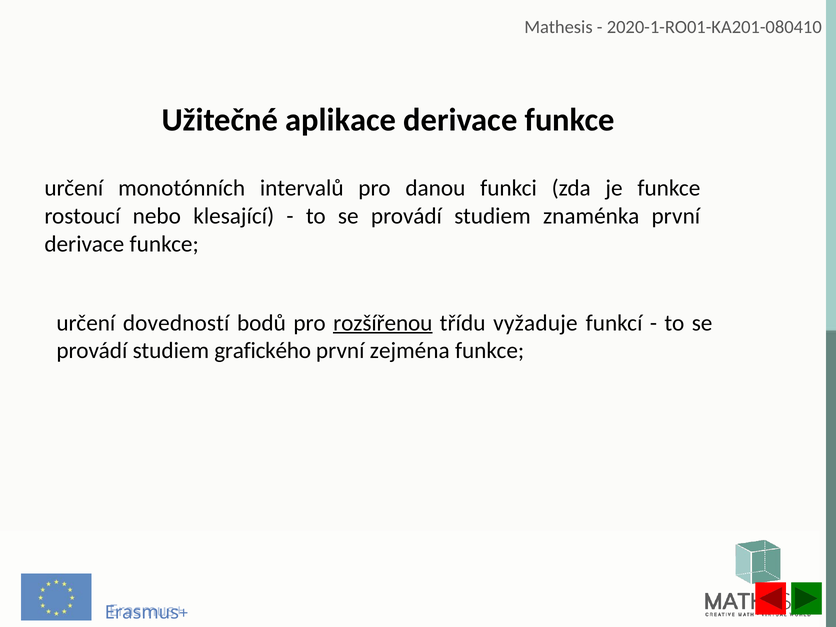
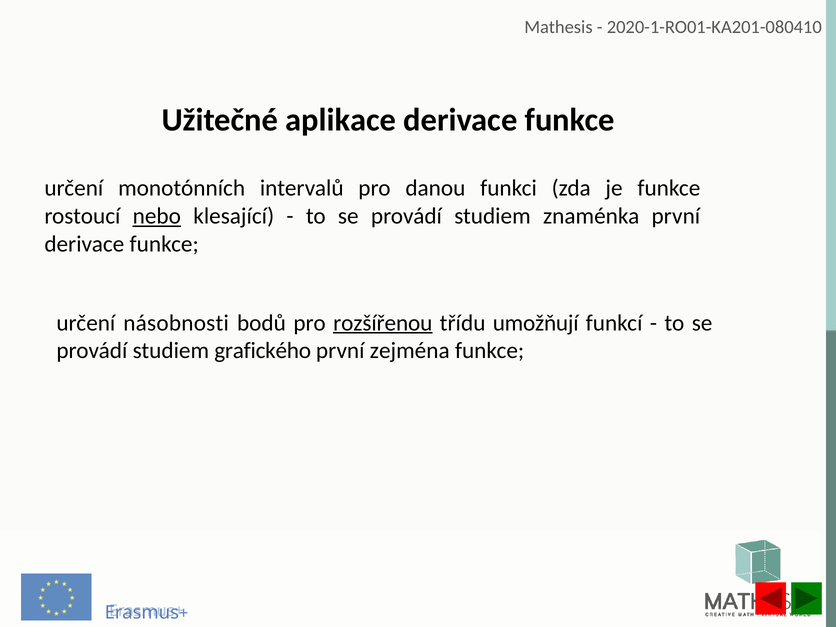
nebo underline: none -> present (157, 216)
dovedností: dovedností -> násobnosti (176, 323)
vyžaduje: vyžaduje -> umožňují (536, 323)
